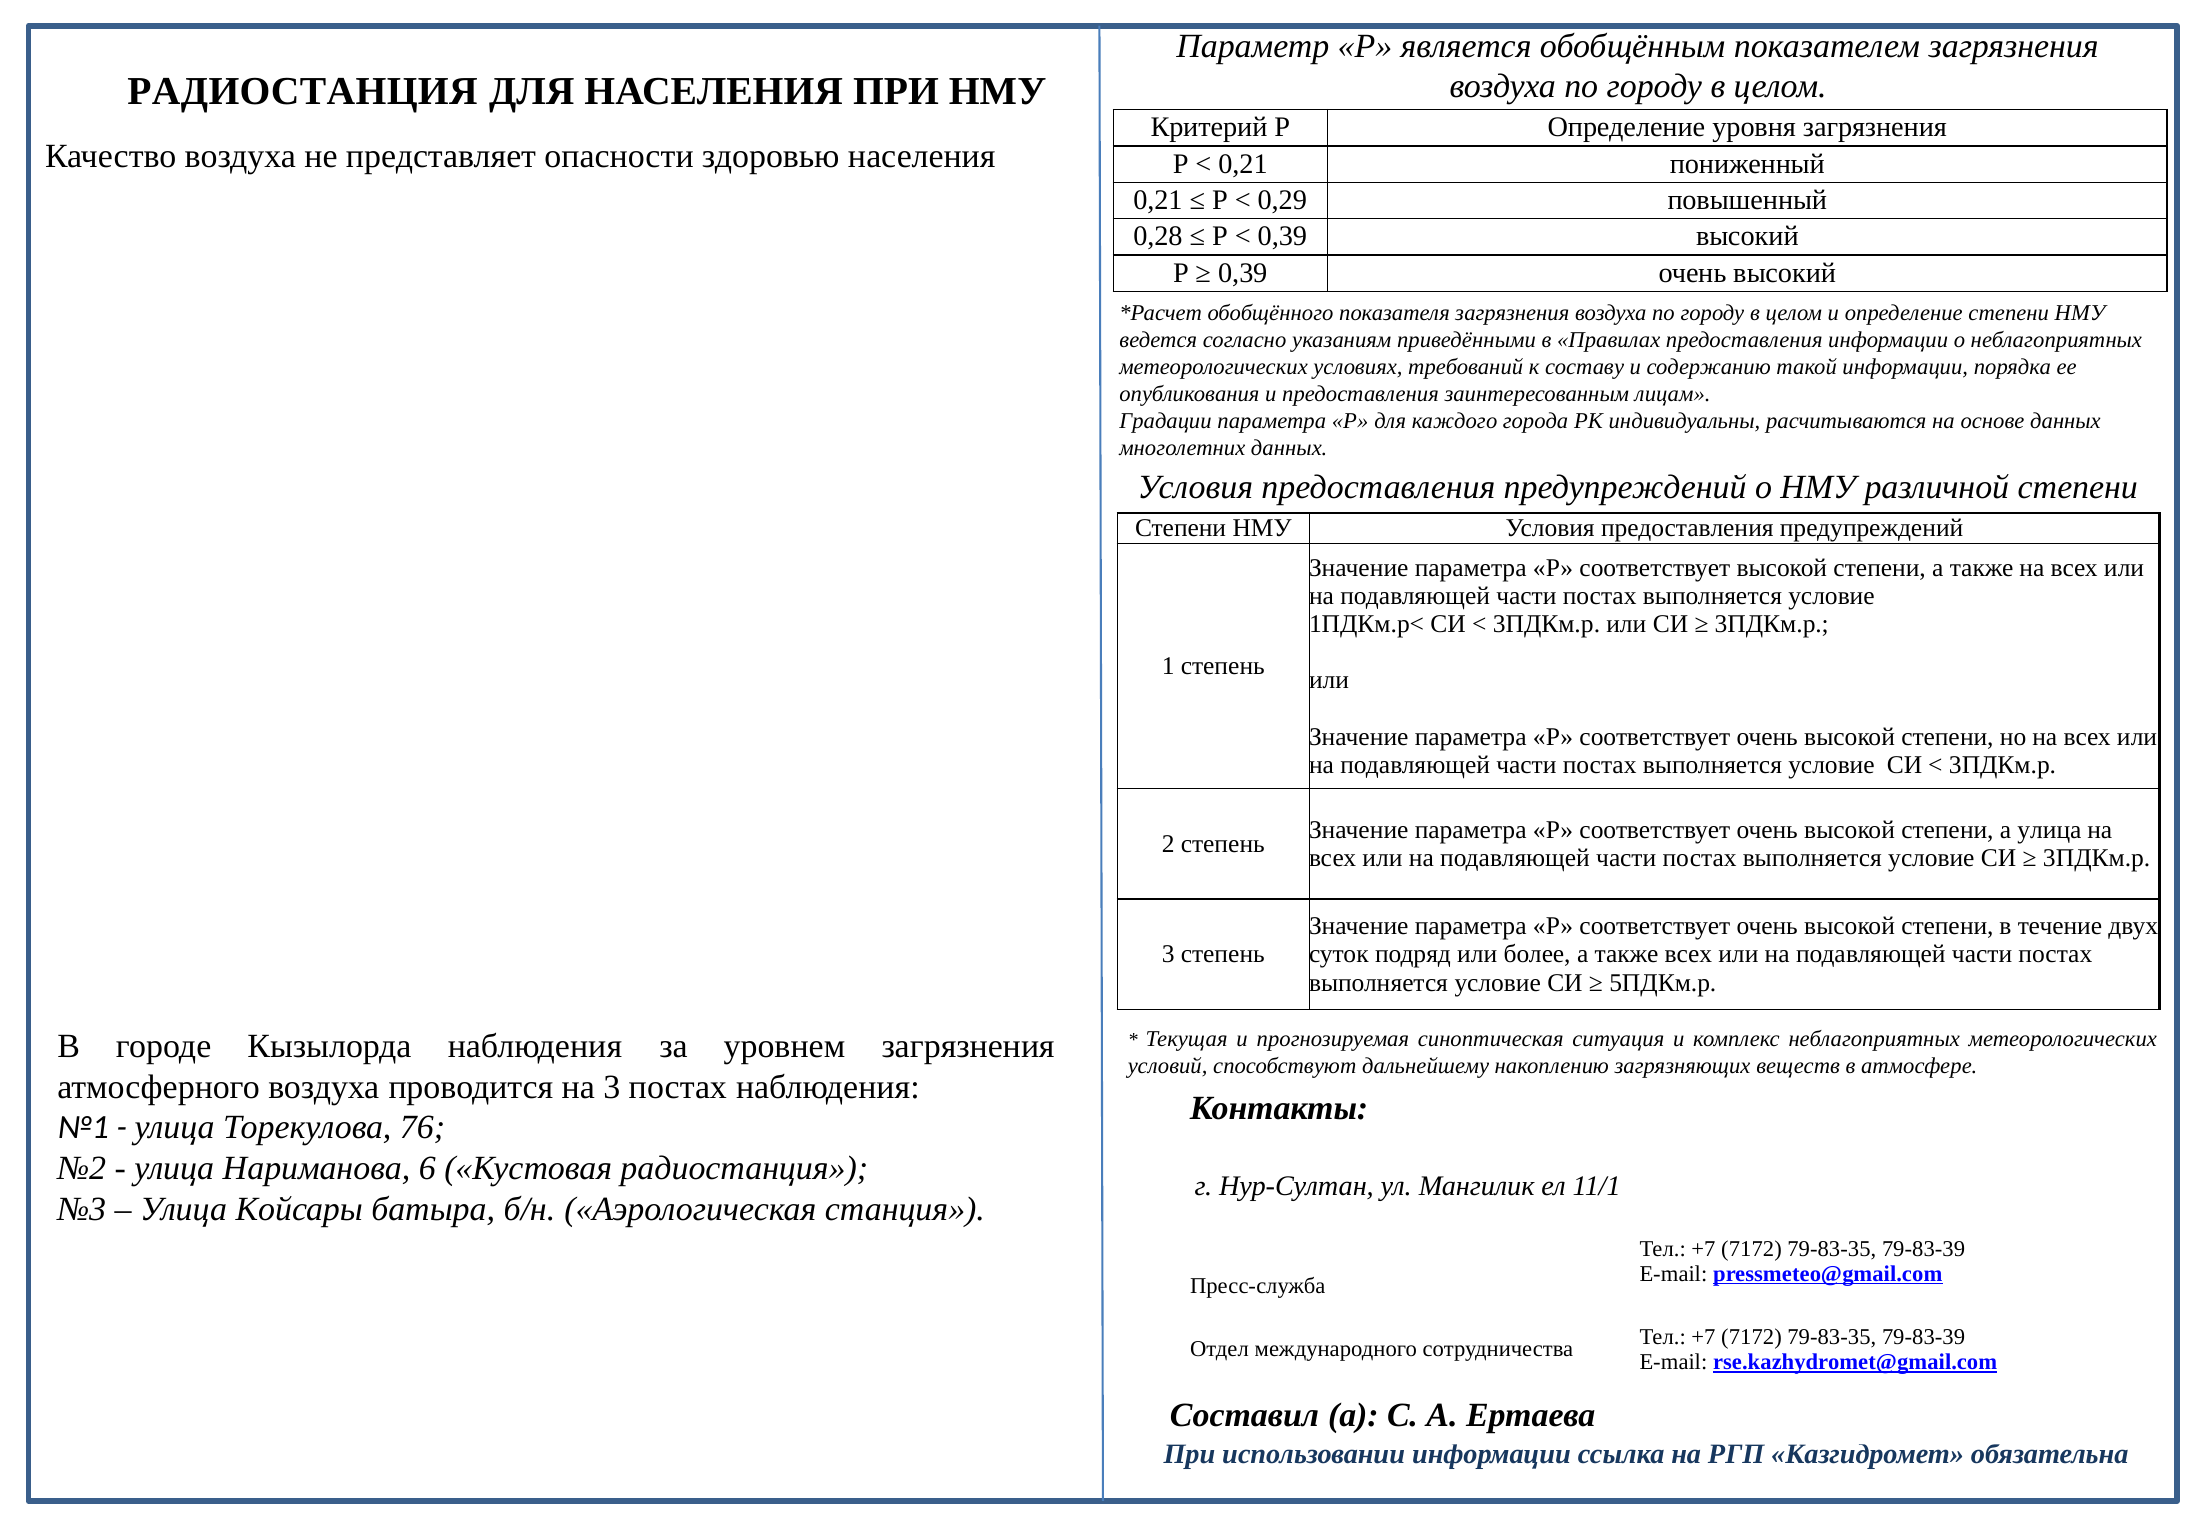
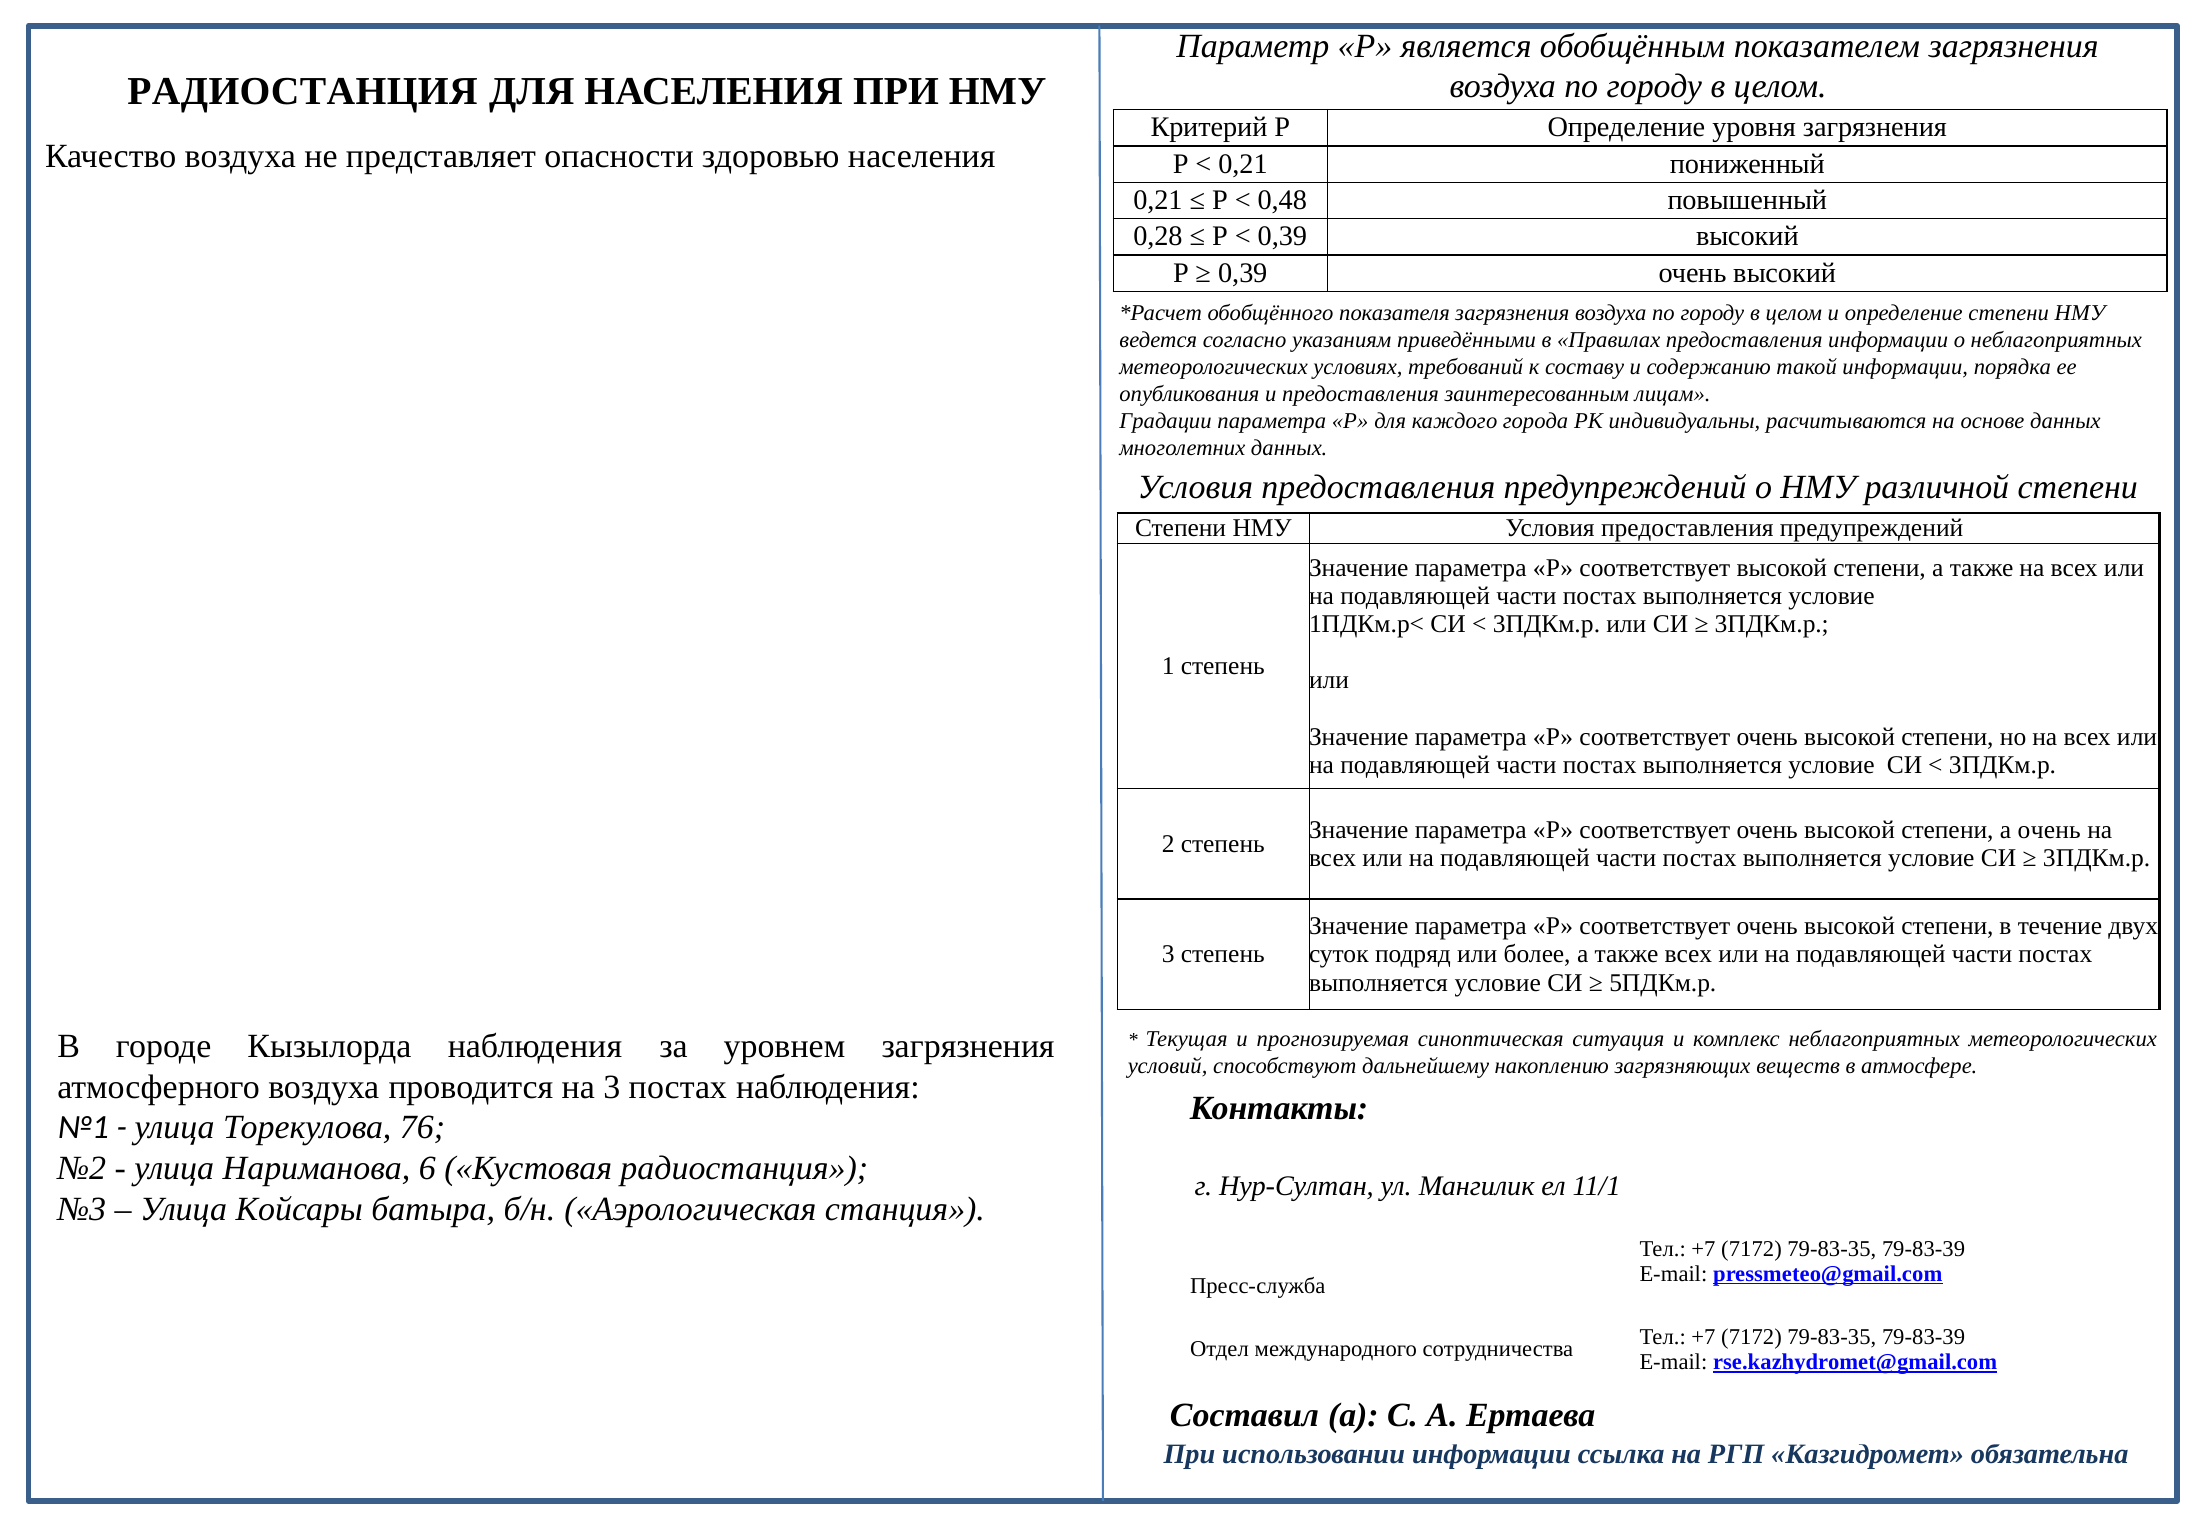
0,29: 0,29 -> 0,48 (1282, 200)
а улица: улица -> очень (2049, 830)
